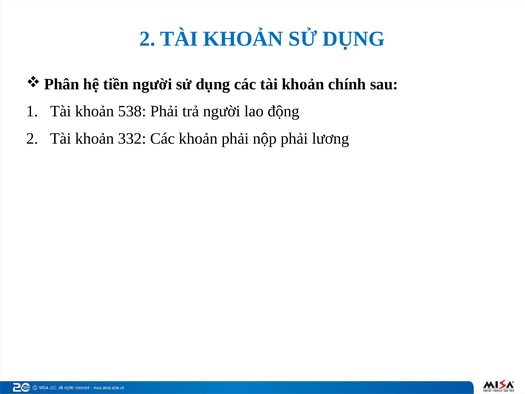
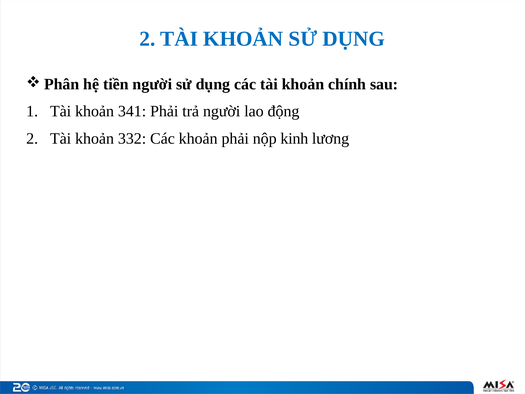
538: 538 -> 341 (132, 111)
nộp phải: phải -> kinh (294, 138)
